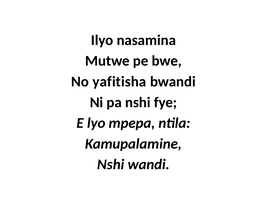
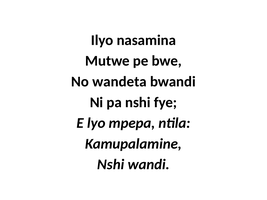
yafitisha: yafitisha -> wandeta (119, 82)
